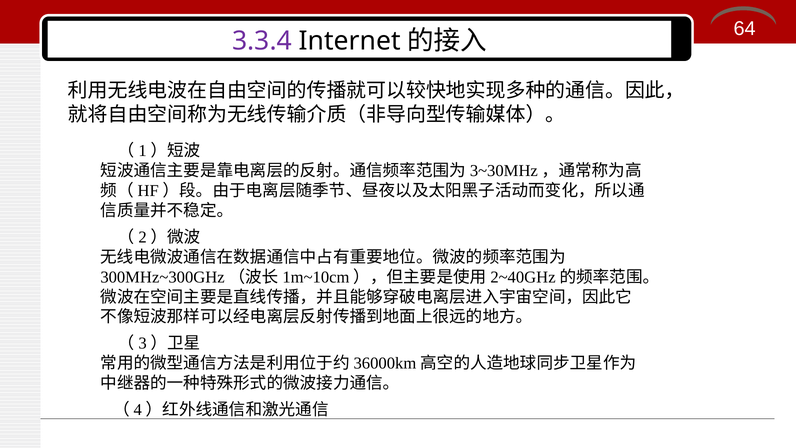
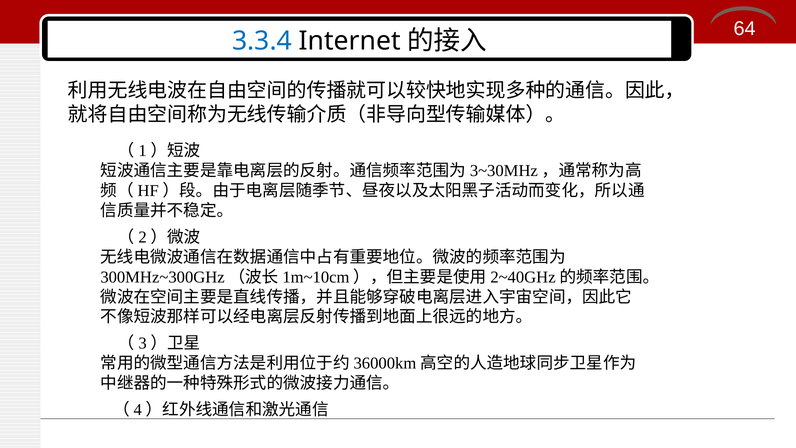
3.3.4 colour: purple -> blue (262, 41)
